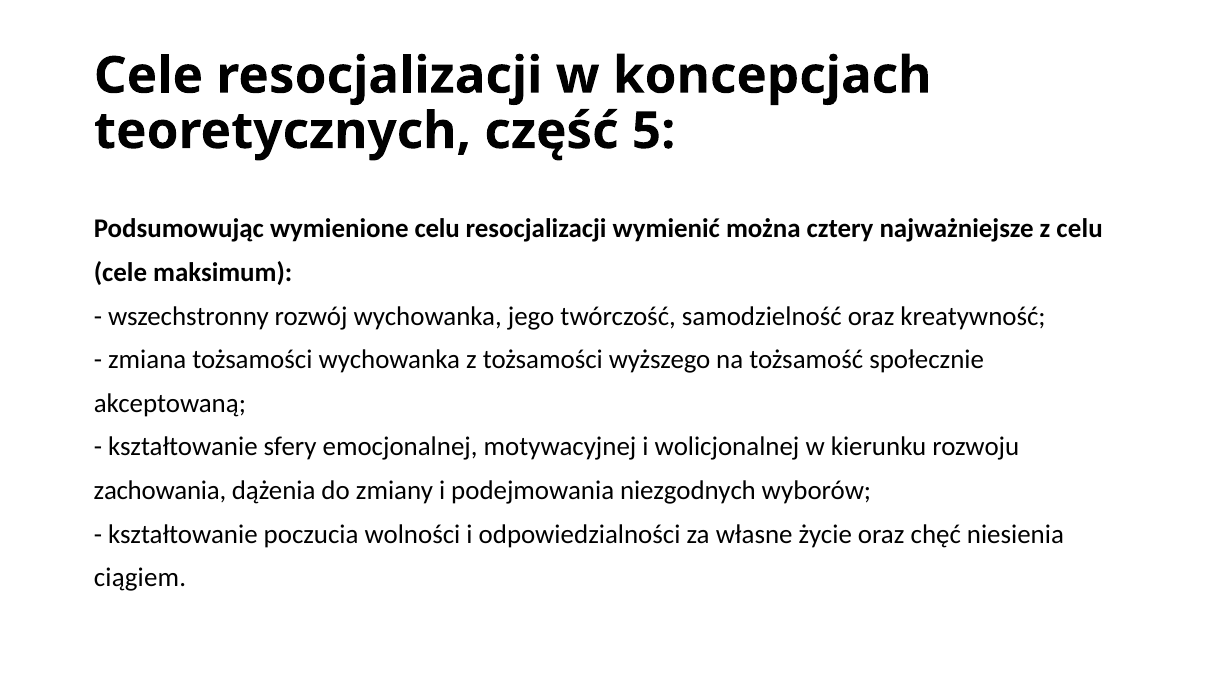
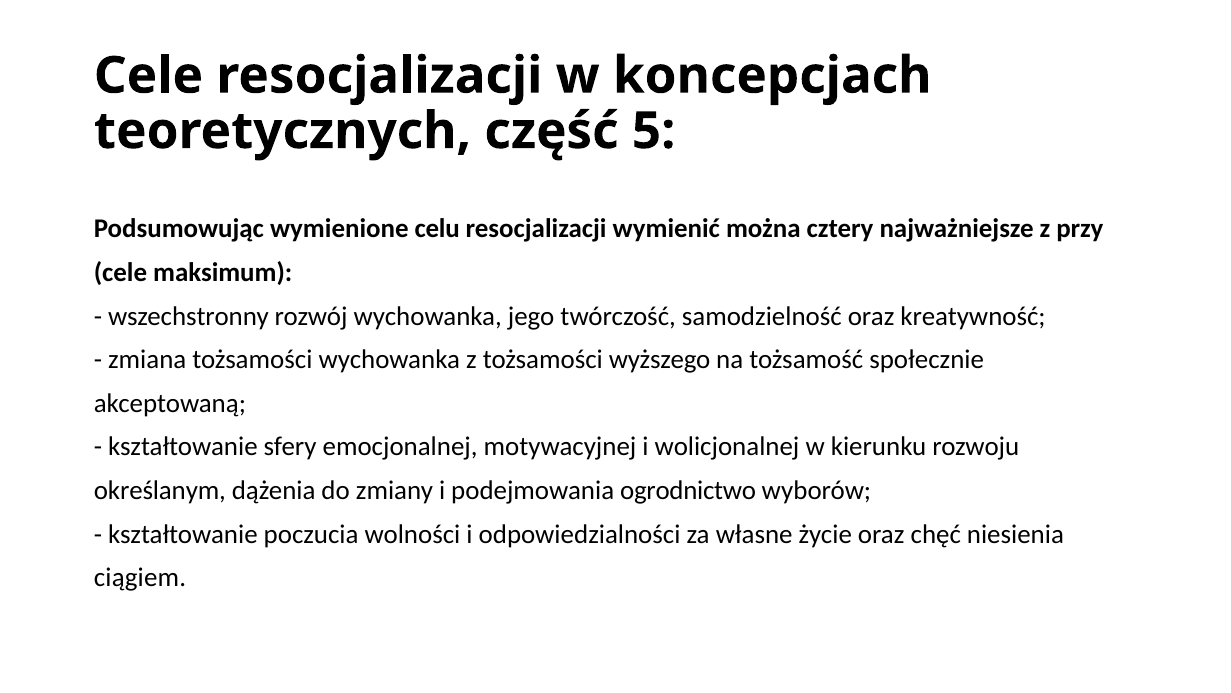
z celu: celu -> przy (1080, 229)
zachowania: zachowania -> określanym (160, 490)
niezgodnych: niezgodnych -> ogrodnictwo (688, 490)
